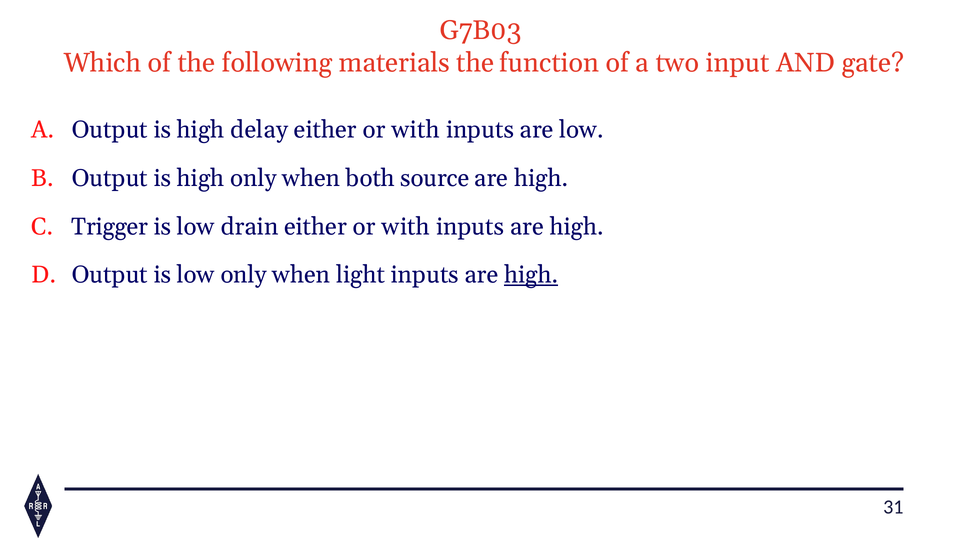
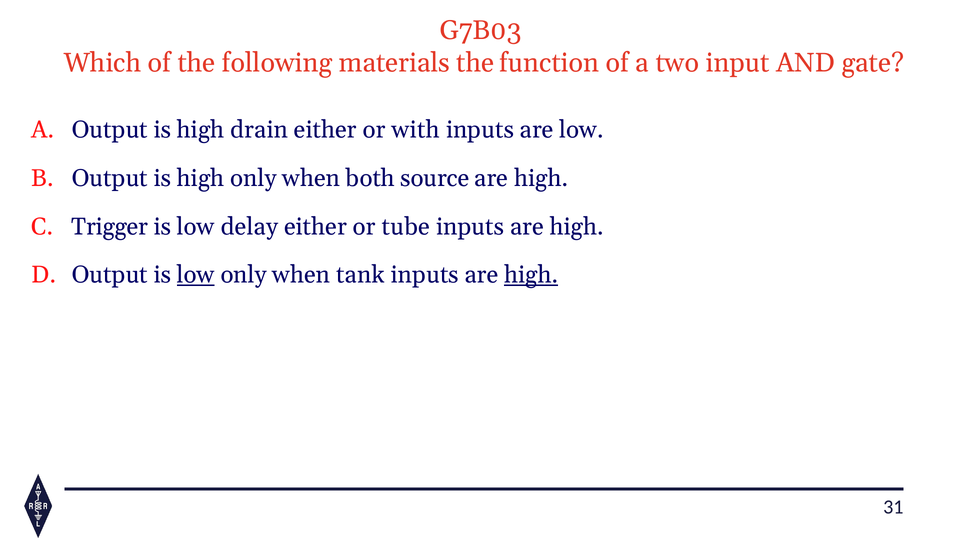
delay: delay -> drain (259, 130)
drain: drain -> delay (249, 227)
with: with -> tube (406, 227)
low underline: none -> present (196, 275)
light: light -> tank (360, 275)
